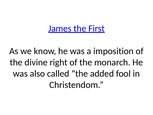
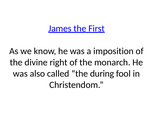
added: added -> during (102, 73)
